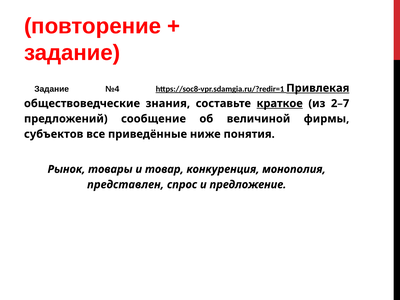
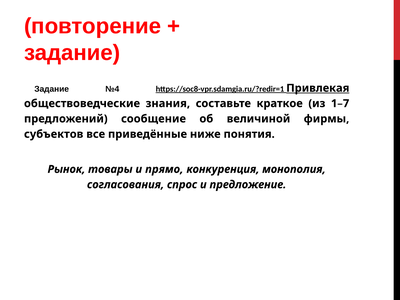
краткое underline: present -> none (280, 103)
2–7: 2–7 -> 1–7 (340, 103)
товар: товар -> прямо (164, 169)
представлен: представлен -> согласования (126, 185)
